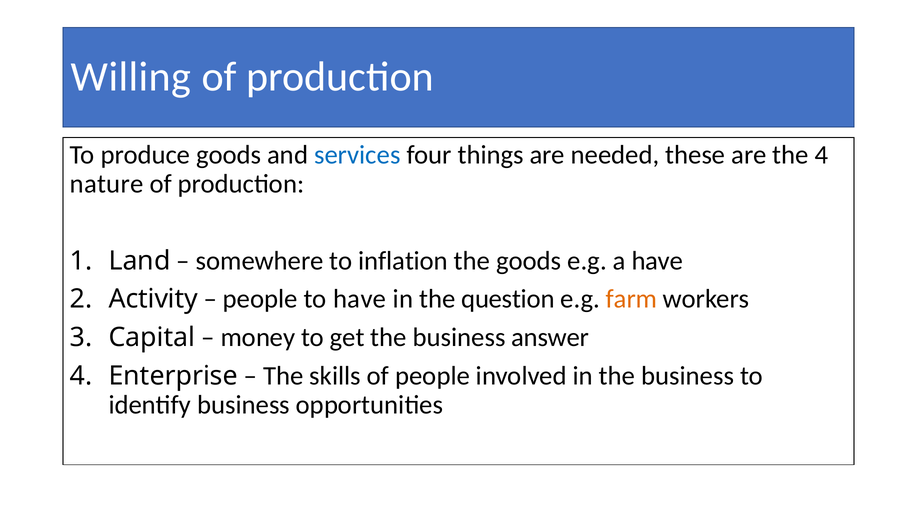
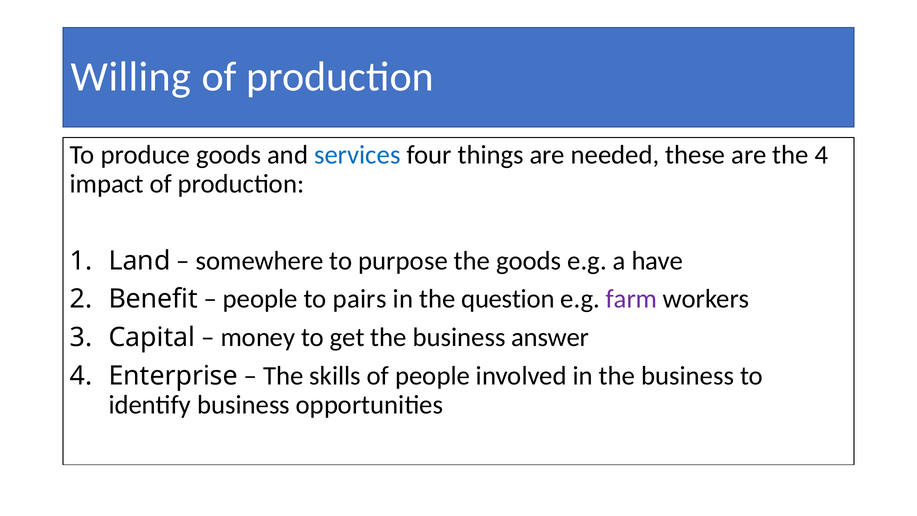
nature: nature -> impact (107, 184)
inflation: inflation -> purpose (403, 261)
Activity: Activity -> Benefit (153, 299)
to have: have -> pairs (360, 299)
farm colour: orange -> purple (631, 299)
